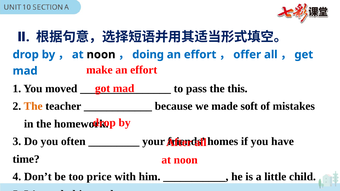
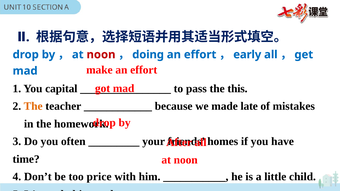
noon colour: black -> red (101, 55)
offer: offer -> early (247, 55)
moved: moved -> capital (61, 89)
soft: soft -> late (249, 106)
